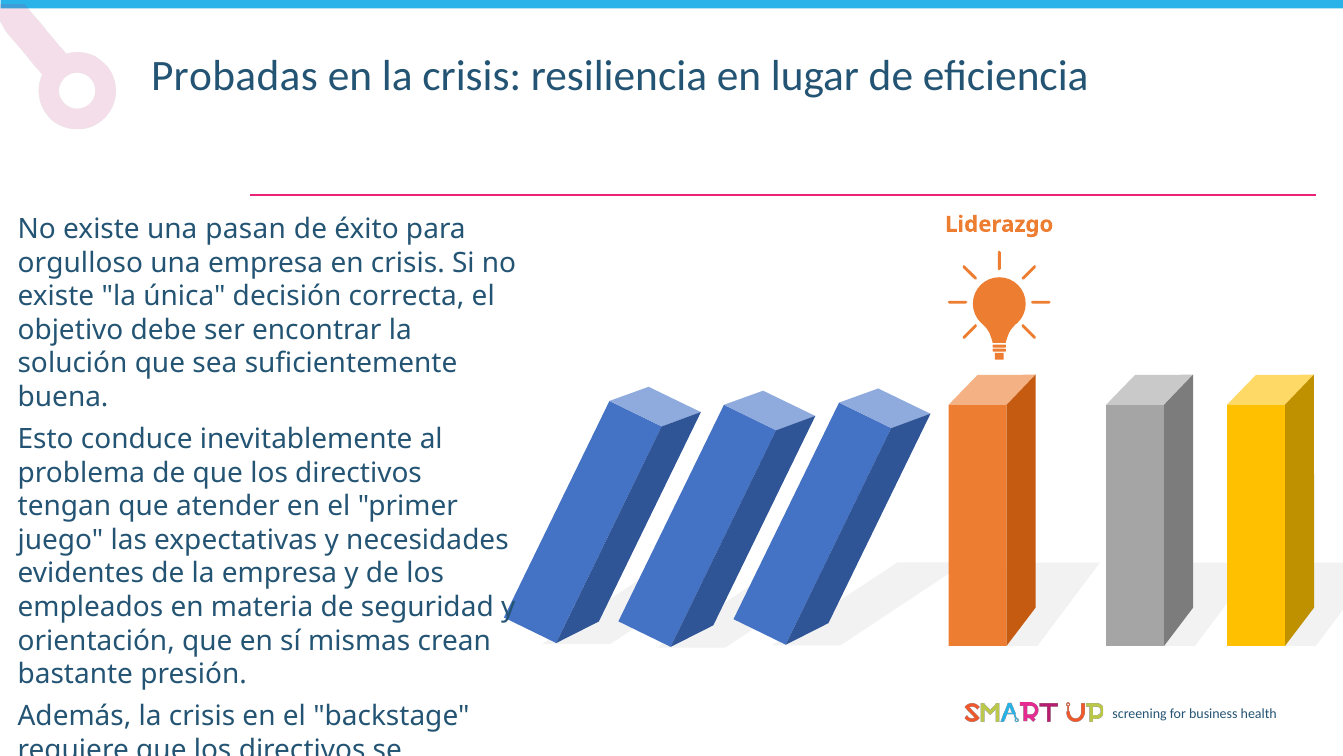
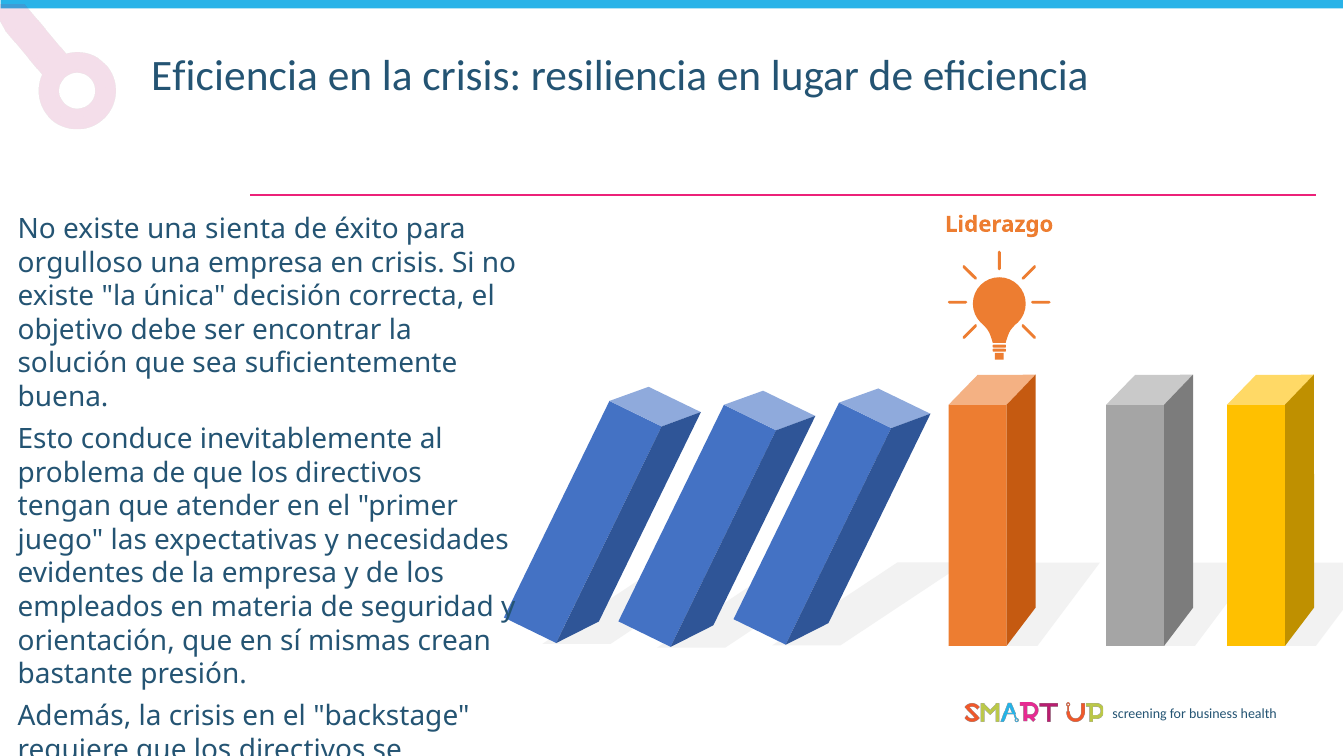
Probadas: Probadas -> Eficiencia (235, 76)
pasan: pasan -> sienta (246, 229)
